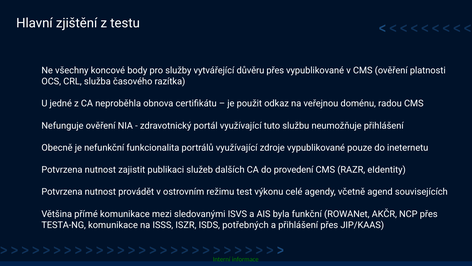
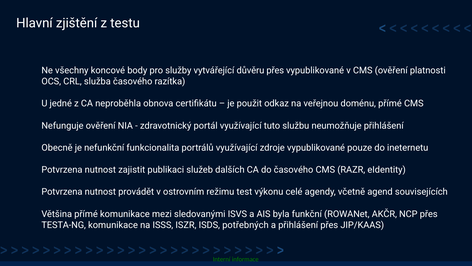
doménu radou: radou -> přímé (390, 103)
do provedení: provedení -> časového (294, 170)
